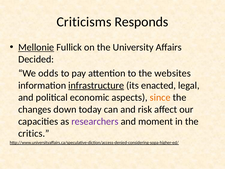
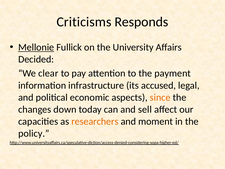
odds: odds -> clear (48, 73)
websites: websites -> payment (173, 73)
infrastructure underline: present -> none (96, 85)
enacted: enacted -> accused (159, 85)
risk: risk -> sell (145, 109)
researchers colour: purple -> orange (95, 121)
critics: critics -> policy (34, 133)
